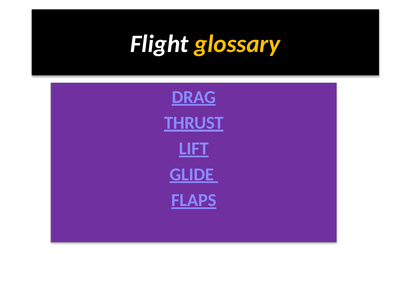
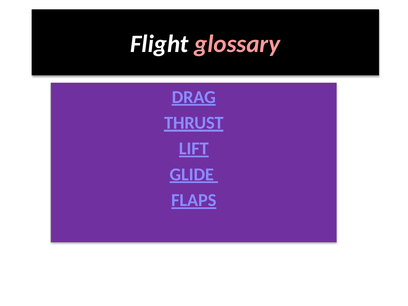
glossary colour: yellow -> pink (237, 44)
